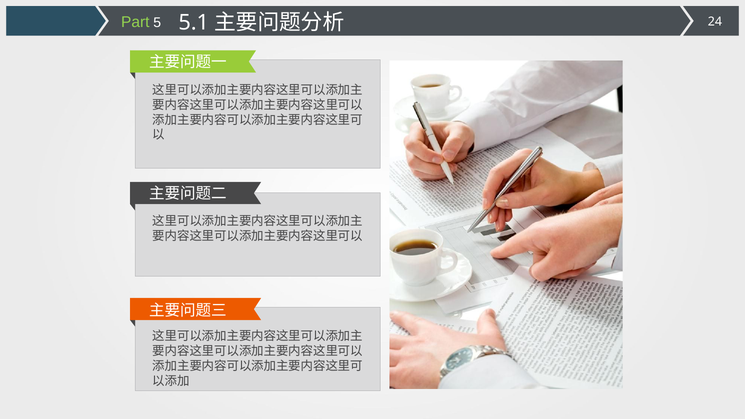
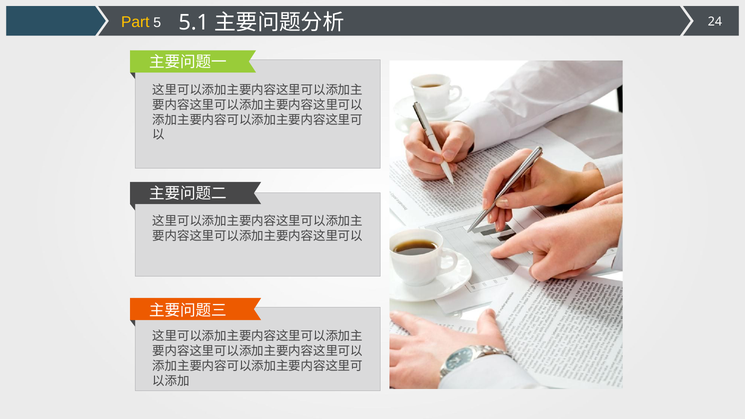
Part colour: light green -> yellow (135, 22)
